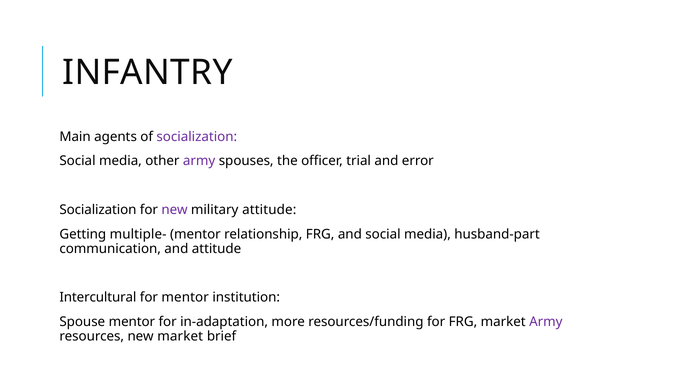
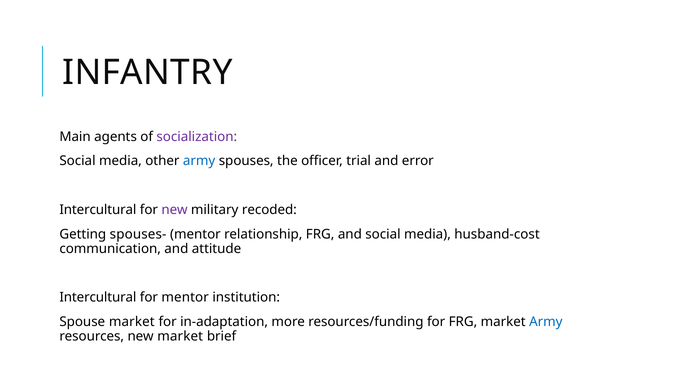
army colour: purple -> blue (199, 161)
Socialization: Socialization -> Intercultural (98, 210)
military attitude: attitude -> recoded (269, 210)
multiple-: multiple- -> spouses- (138, 234)
husband-part: husband-part -> husband-cost (497, 234)
Spouse mentor: mentor -> market (132, 321)
Army colour: purple -> blue (546, 321)
